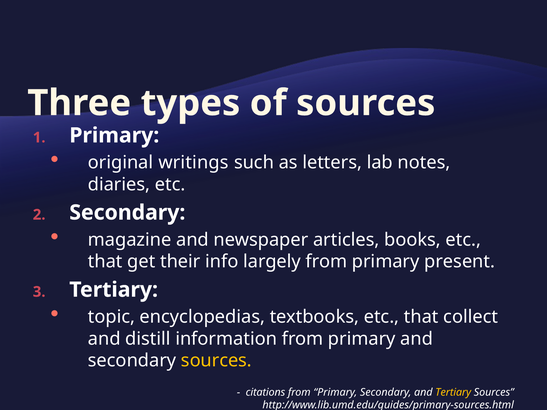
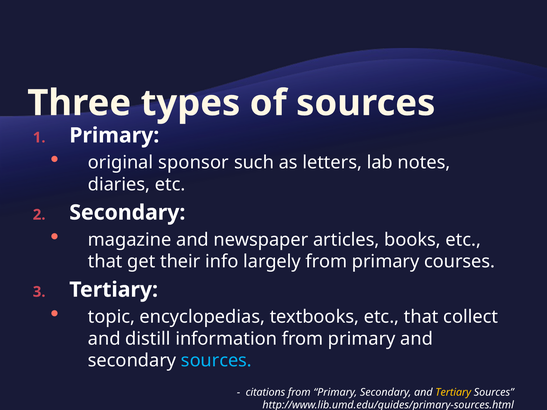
writings: writings -> sponsor (194, 163)
present: present -> courses (460, 262)
sources colour: yellow -> light blue (216, 361)
